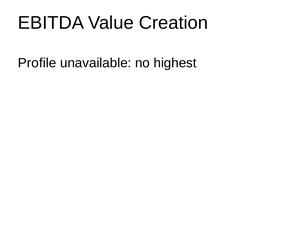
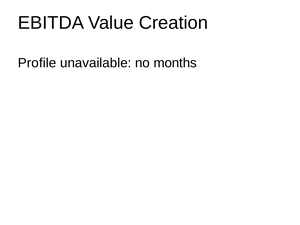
highest: highest -> months (175, 63)
